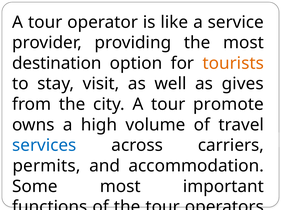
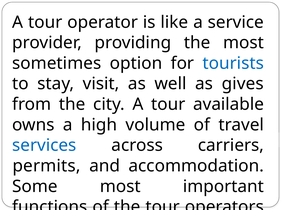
destination: destination -> sometimes (57, 63)
tourists colour: orange -> blue (233, 63)
promote: promote -> available (229, 105)
